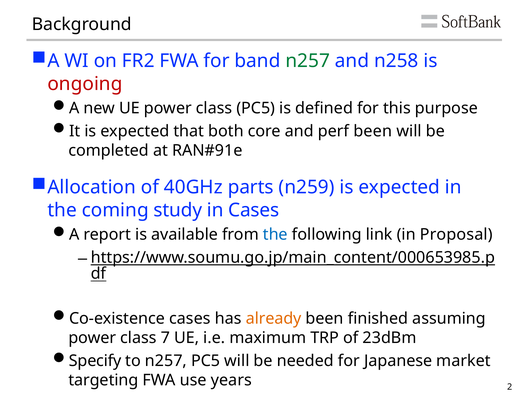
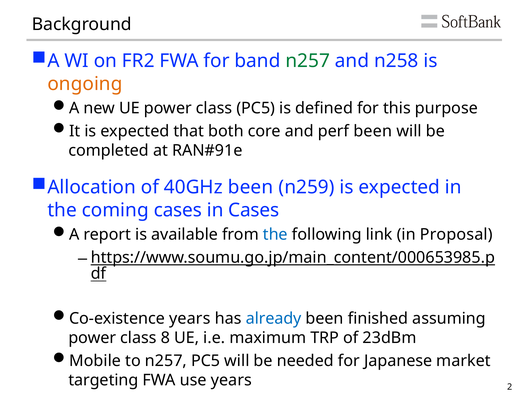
ongoing colour: red -> orange (85, 84)
40GHz parts: parts -> been (251, 187)
coming study: study -> cases (178, 210)
Co-existence cases: cases -> years (190, 319)
already colour: orange -> blue (274, 319)
7: 7 -> 8 (165, 338)
Specify: Specify -> Mobile (95, 361)
